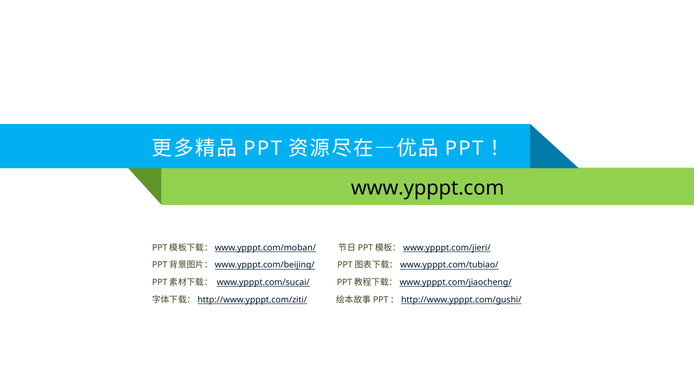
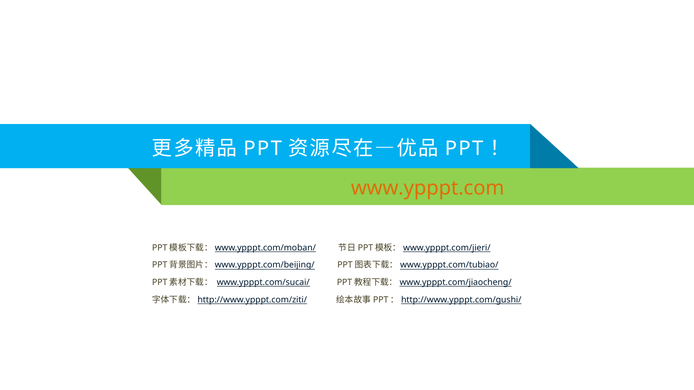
www.ypppt.com colour: black -> orange (428, 188)
